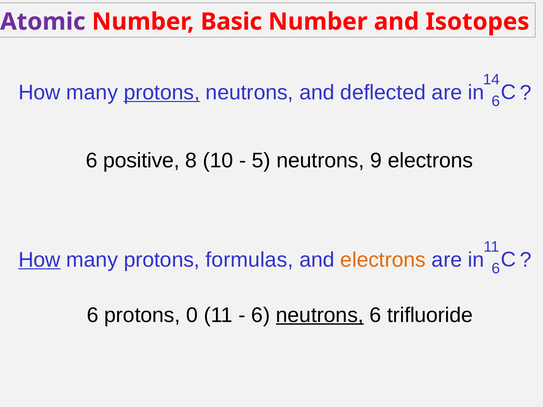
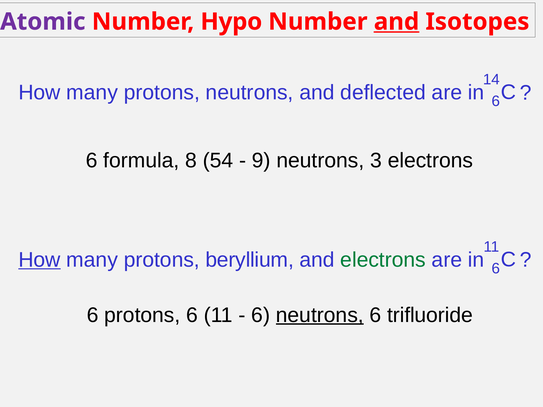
Basic: Basic -> Hypo (231, 22)
and underline: none -> present (397, 22)
protons underline: present -> none (162, 92)
positive: positive -> formula (141, 161)
10: 10 -> 54 (218, 161)
5: 5 -> 9 (261, 161)
9: 9 -> 3 (376, 161)
formulas: formulas -> beryllium (250, 260)
electrons colour: orange -> green (383, 260)
protons 0: 0 -> 6 (192, 315)
